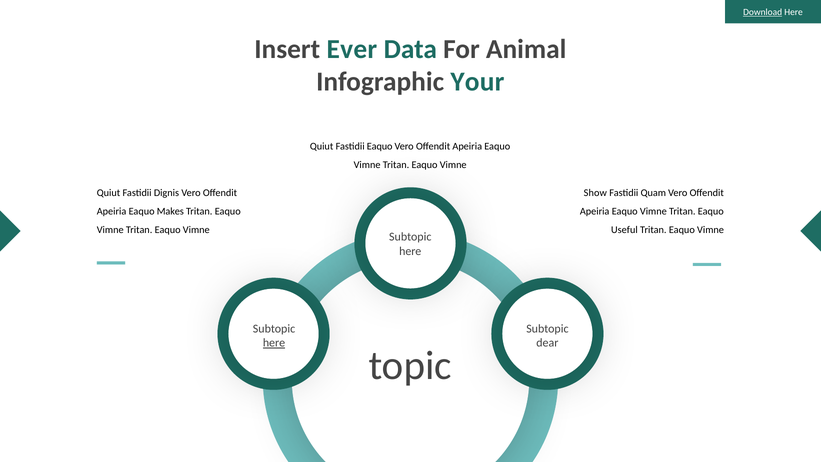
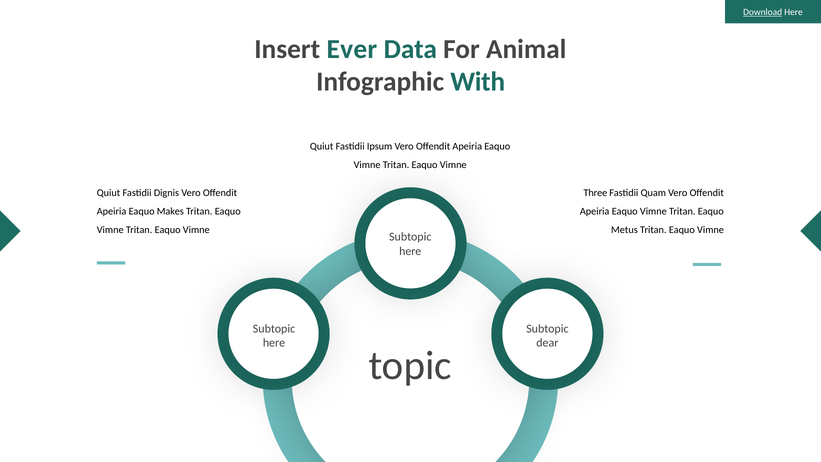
Your: Your -> With (478, 82)
Fastidii Eaquo: Eaquo -> Ipsum (380, 147)
Show: Show -> Three (595, 193)
Useful: Useful -> Metus (624, 230)
here underline: present -> none (274, 343)
